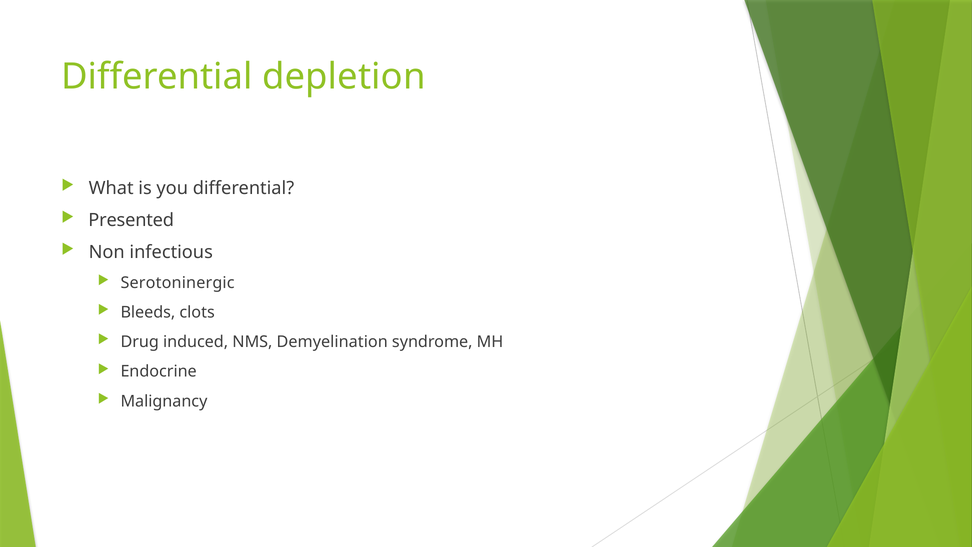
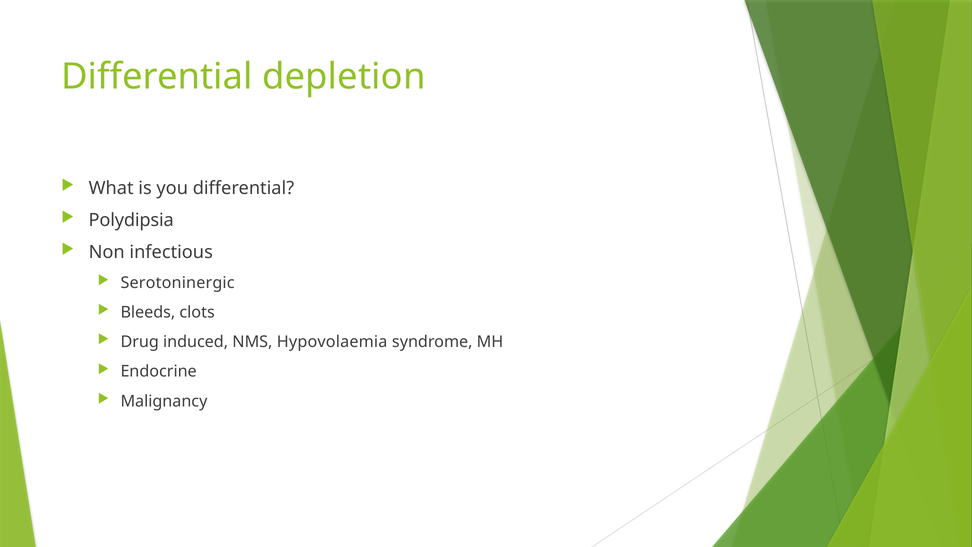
Presented: Presented -> Polydipsia (131, 220)
Demyelination: Demyelination -> Hypovolaemia (332, 342)
